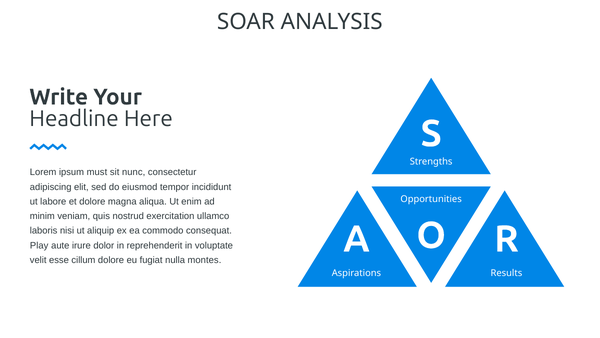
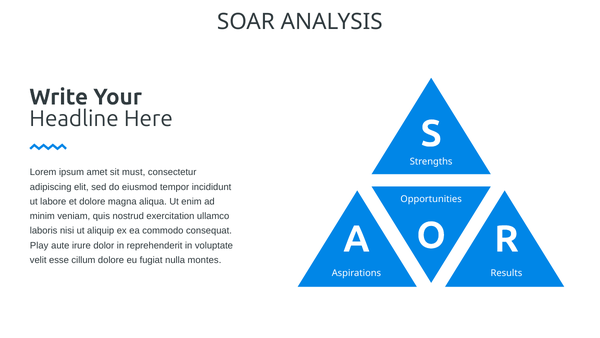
must: must -> amet (97, 172)
nunc: nunc -> must (134, 172)
